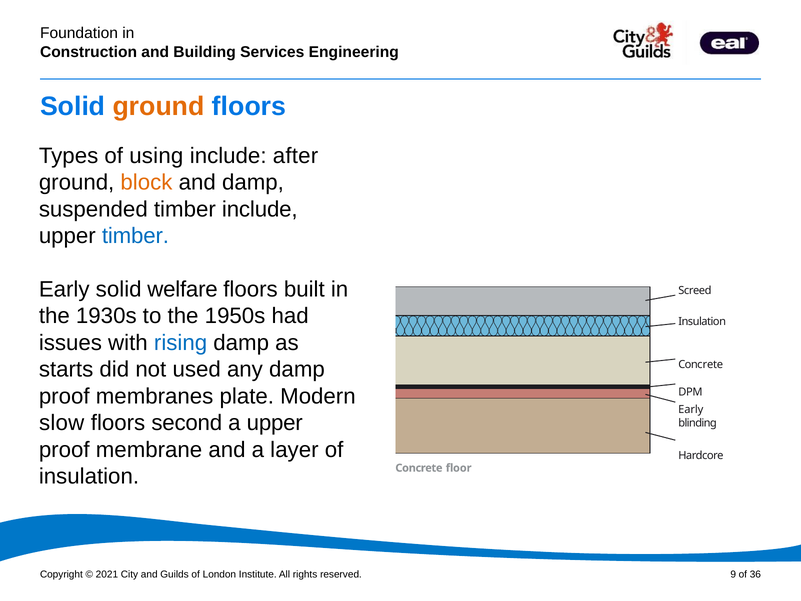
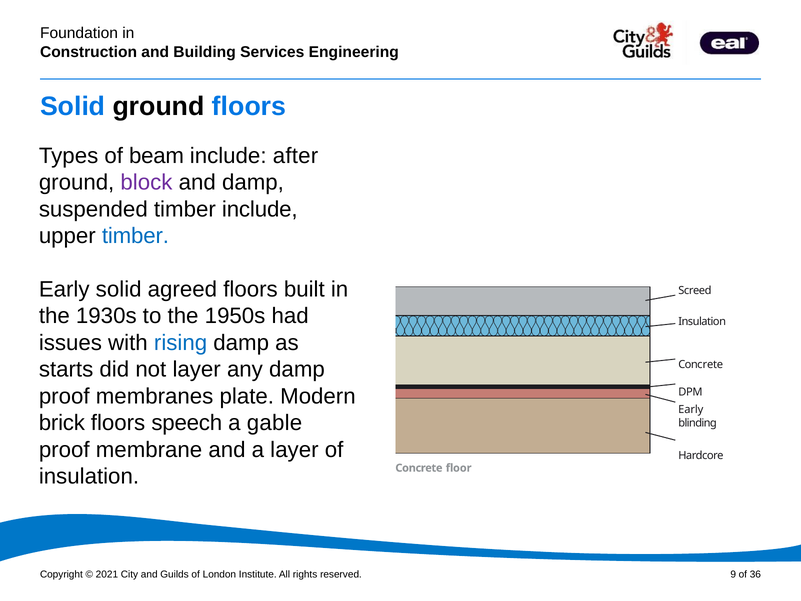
ground colour: orange -> black (159, 106)
using: using -> beam (157, 156)
block colour: orange -> purple (146, 182)
welfare: welfare -> agreed (182, 289)
not used: used -> layer (197, 369)
slow: slow -> brick (62, 423)
second: second -> speech (187, 423)
a upper: upper -> gable (275, 423)
